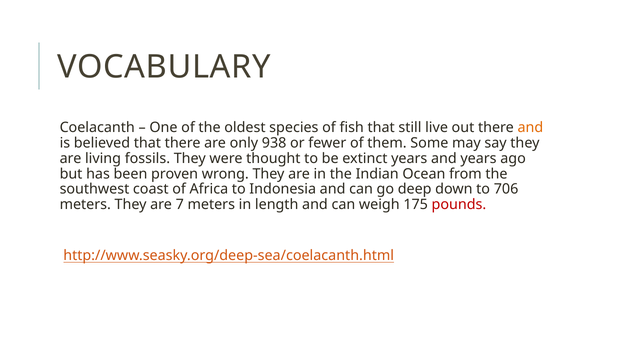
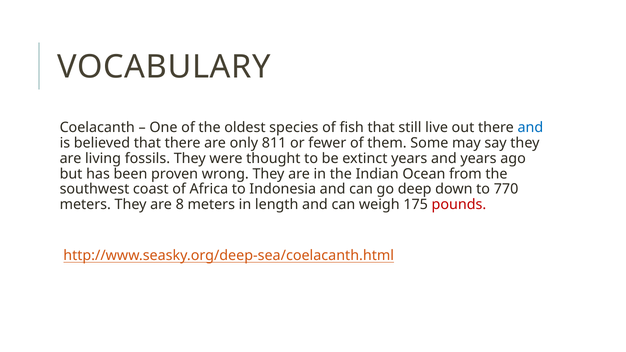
and colour: orange -> blue (530, 127)
938: 938 -> 811 (274, 143)
706: 706 -> 770 (506, 189)
7: 7 -> 8 (180, 205)
